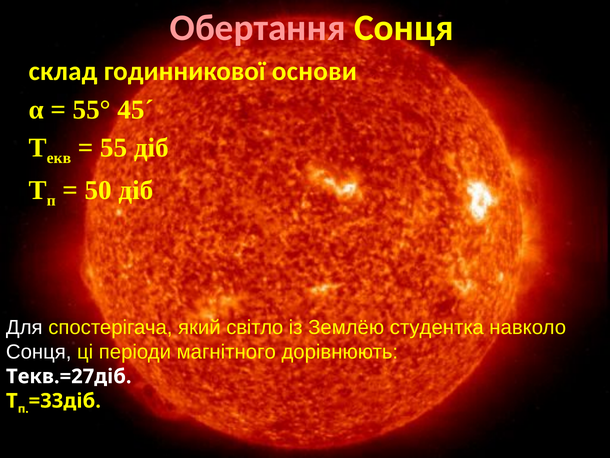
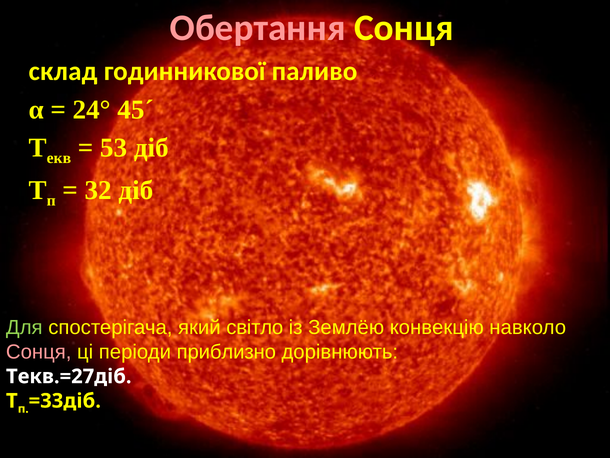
основи: основи -> паливо (314, 71)
55°: 55° -> 24° (92, 109)
55: 55 -> 53 (114, 147)
50: 50 -> 32 (98, 190)
Для colour: white -> light green (24, 327)
студентка: студентка -> конвекцію (437, 327)
Сонця colour: white -> pink (39, 352)
магнітного: магнітного -> приблизно (226, 352)
